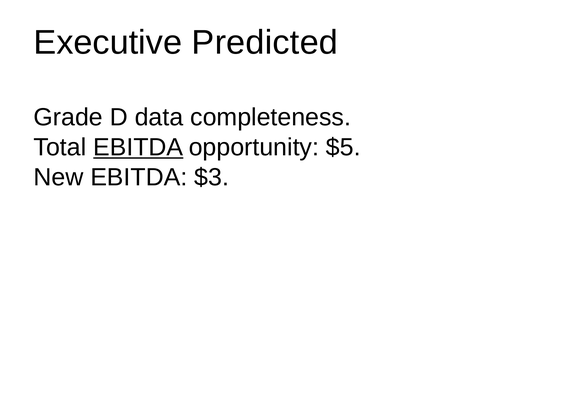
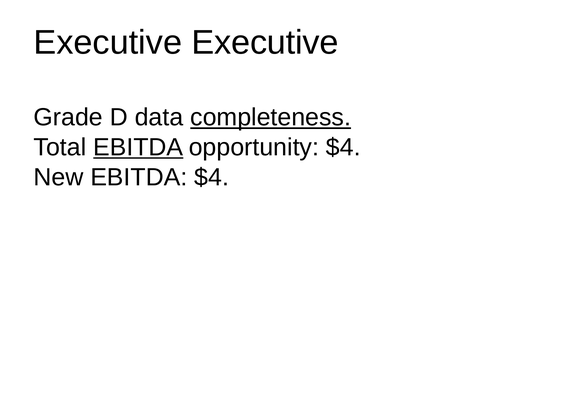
Executive Predicted: Predicted -> Executive (265, 43)
completeness underline: none -> present (271, 118)
opportunity $5: $5 -> $4 (343, 148)
EBITDA $3: $3 -> $4 (212, 177)
